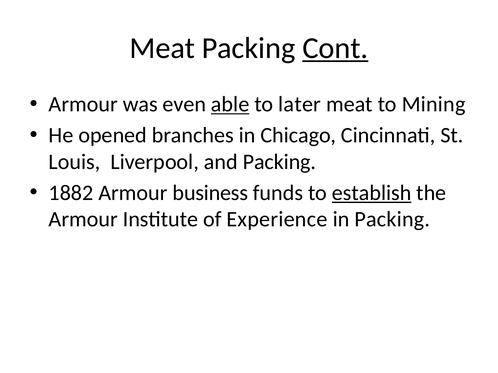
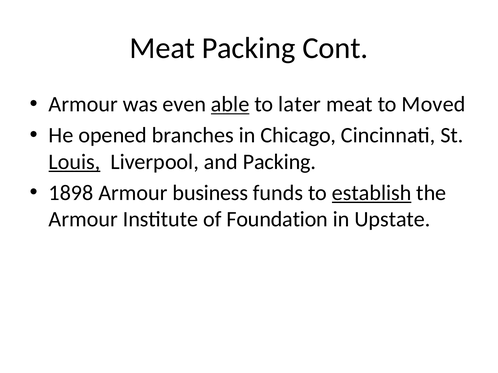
Cont underline: present -> none (335, 48)
Mining: Mining -> Moved (434, 104)
Louis underline: none -> present (74, 162)
1882: 1882 -> 1898 (71, 193)
Experience: Experience -> Foundation (277, 220)
in Packing: Packing -> Upstate (392, 220)
